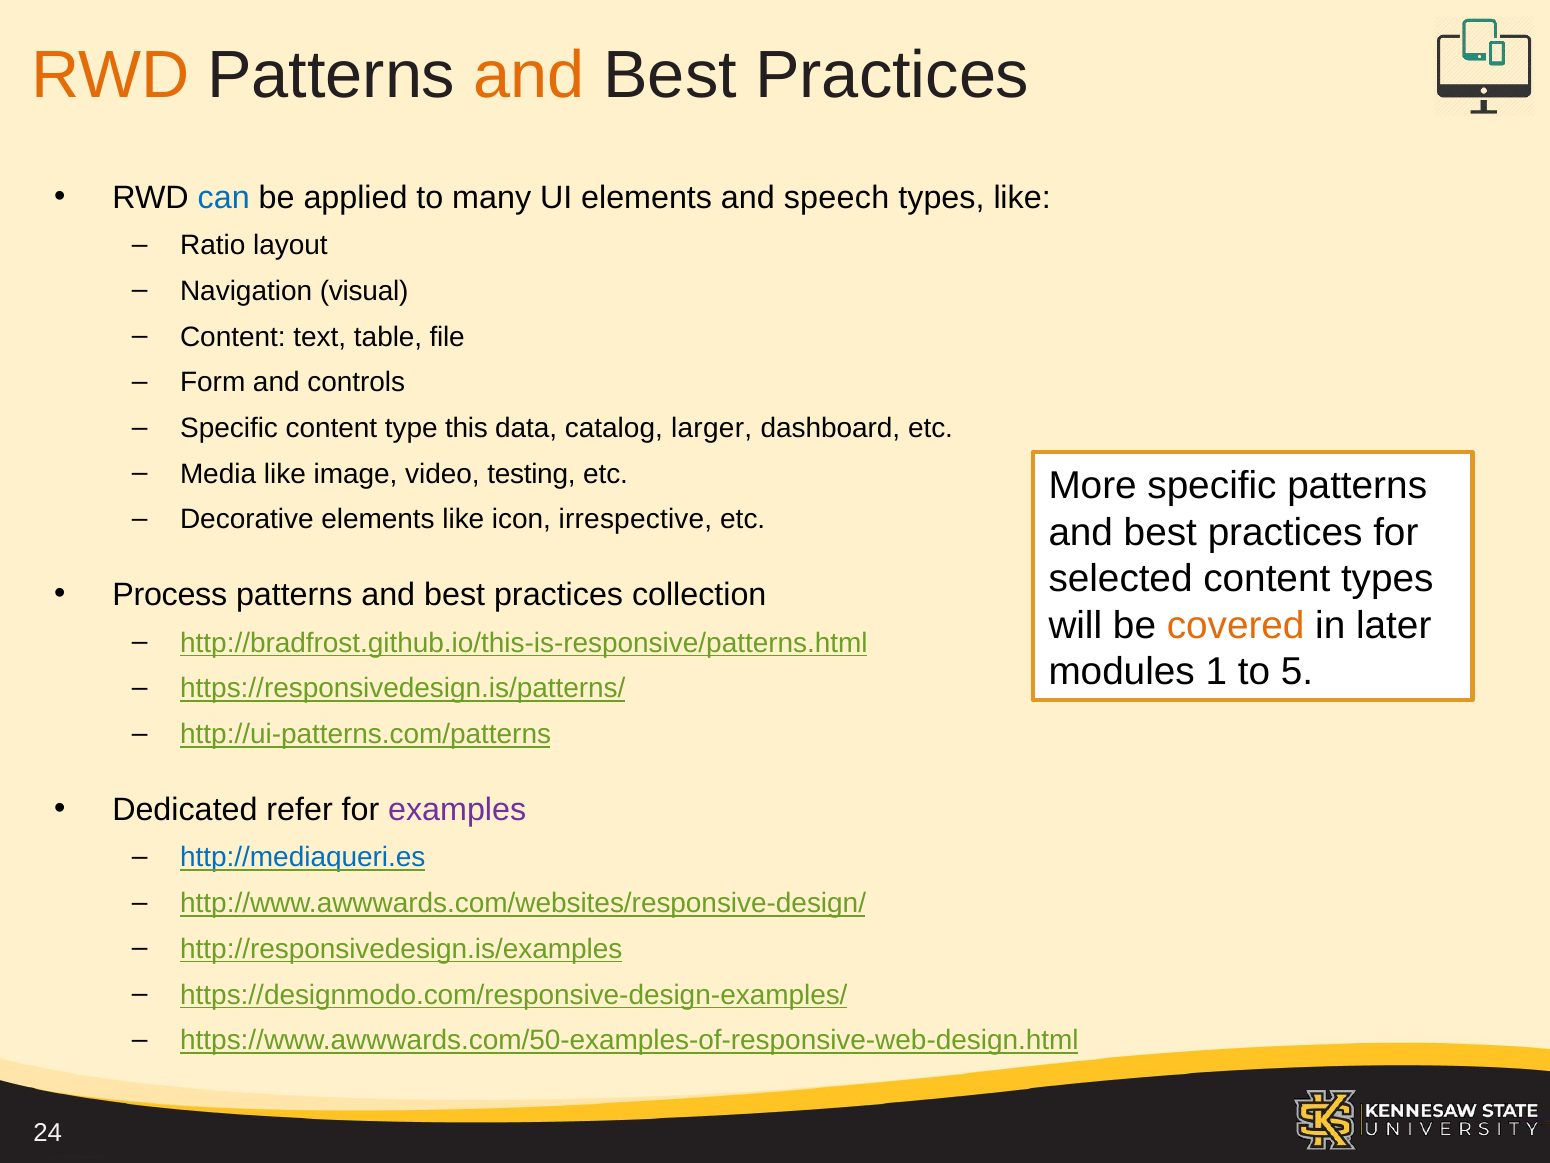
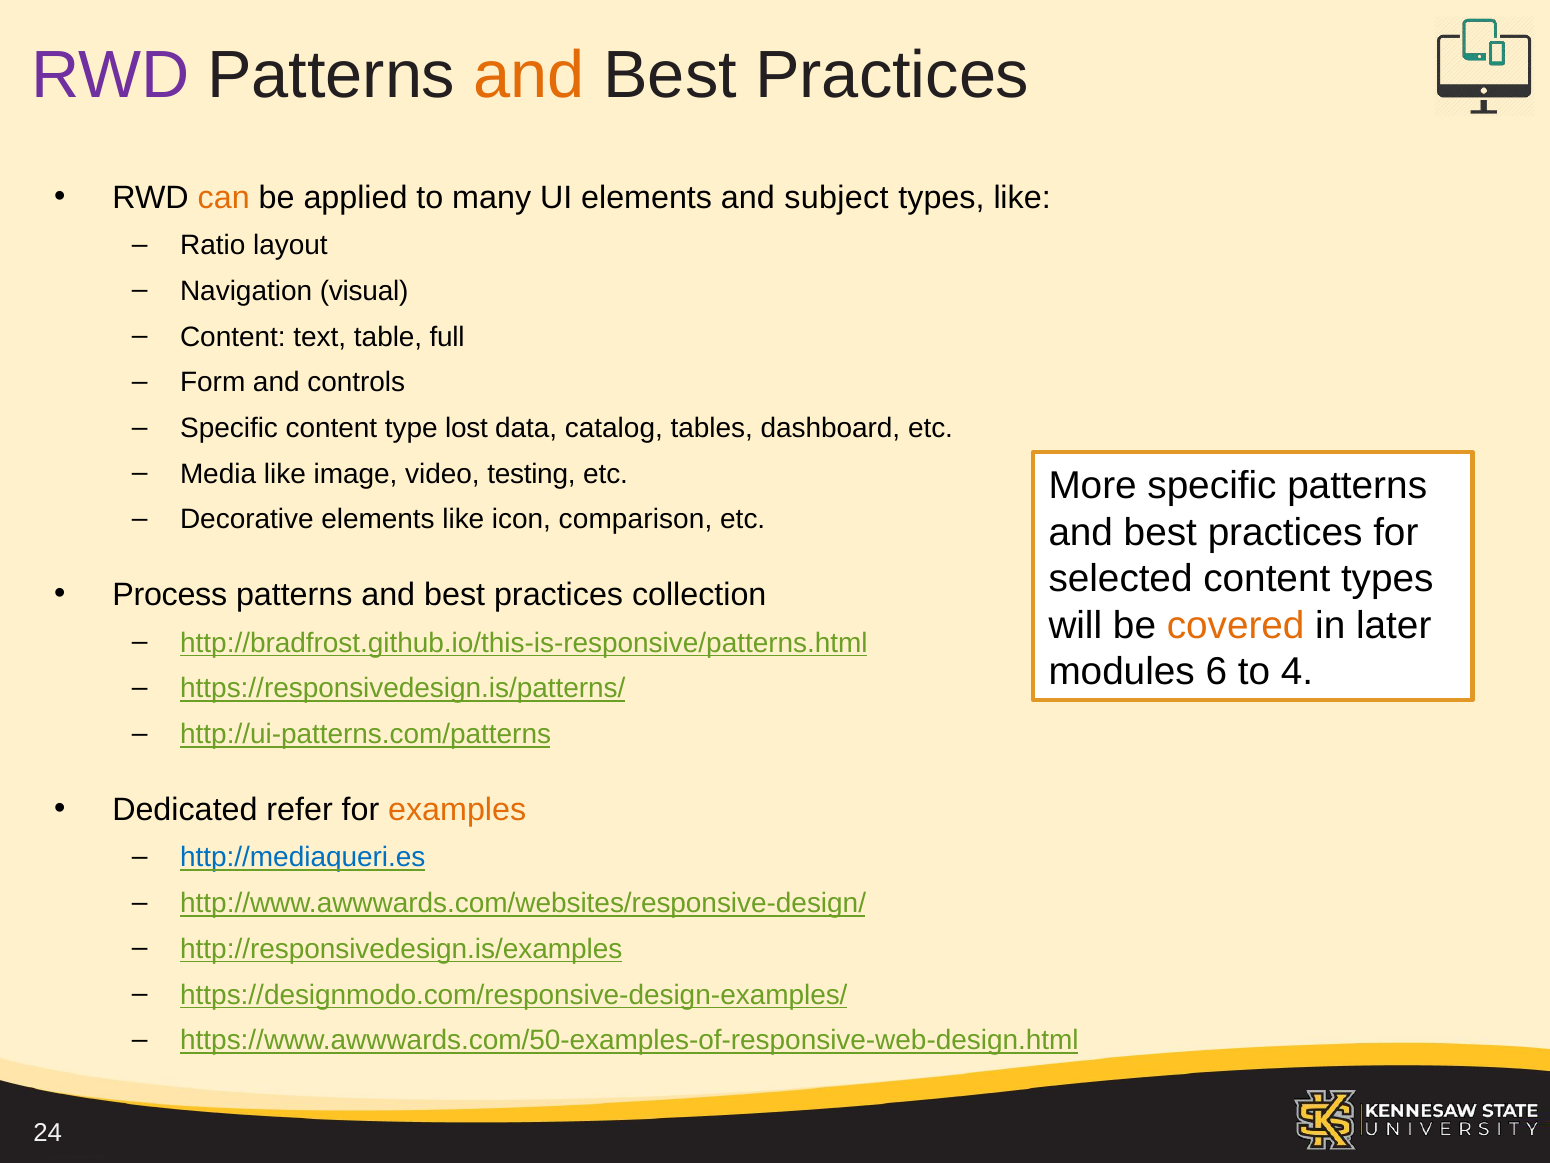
RWD colour: orange -> purple (110, 76)
can colour: blue -> orange (224, 197)
speech: speech -> subject (837, 197)
file: file -> full (447, 337)
this: this -> lost (467, 428)
larger: larger -> tables (712, 428)
irrespective: irrespective -> comparison (636, 520)
1: 1 -> 6 (1216, 672)
5: 5 -> 4 (1297, 672)
examples colour: purple -> orange (457, 809)
